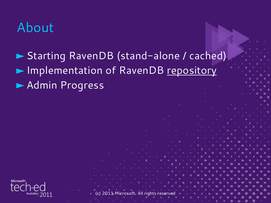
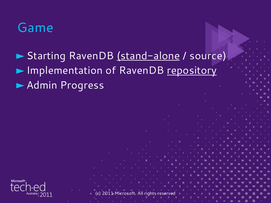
About: About -> Game (35, 28)
stand-alone underline: none -> present (148, 56)
cached: cached -> source (208, 56)
